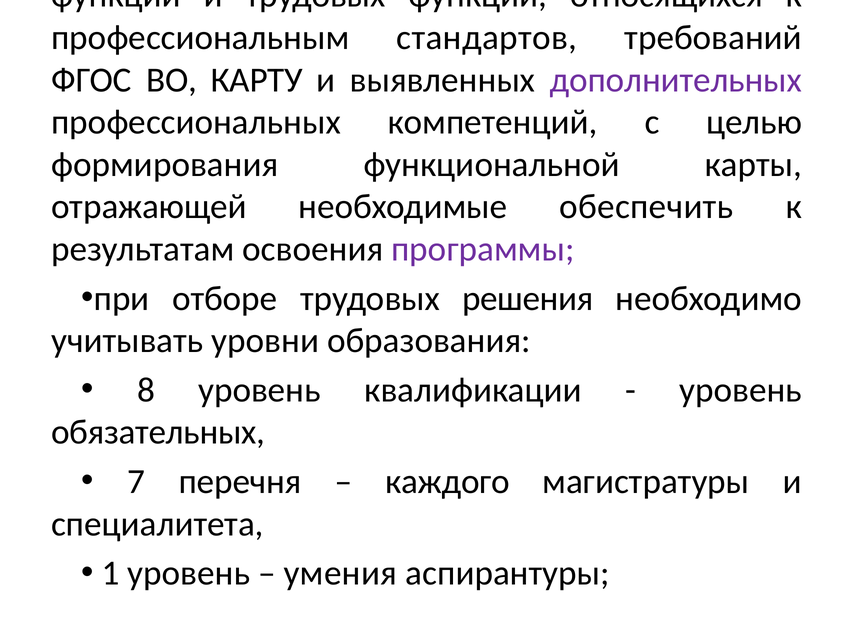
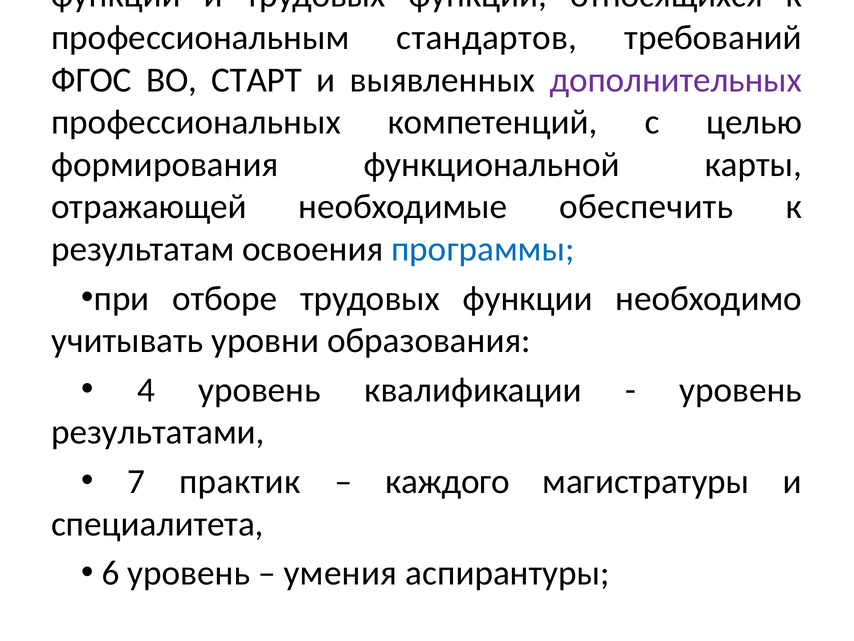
КАРТУ: КАРТУ -> СТАРТ (257, 80)
программы colour: purple -> blue (483, 249)
отборе трудовых решения: решения -> функции (528, 298)
8: 8 -> 4 (146, 390)
обязательных: обязательных -> результатами (158, 432)
перечня: перечня -> практик (240, 482)
1: 1 -> 6 (111, 573)
